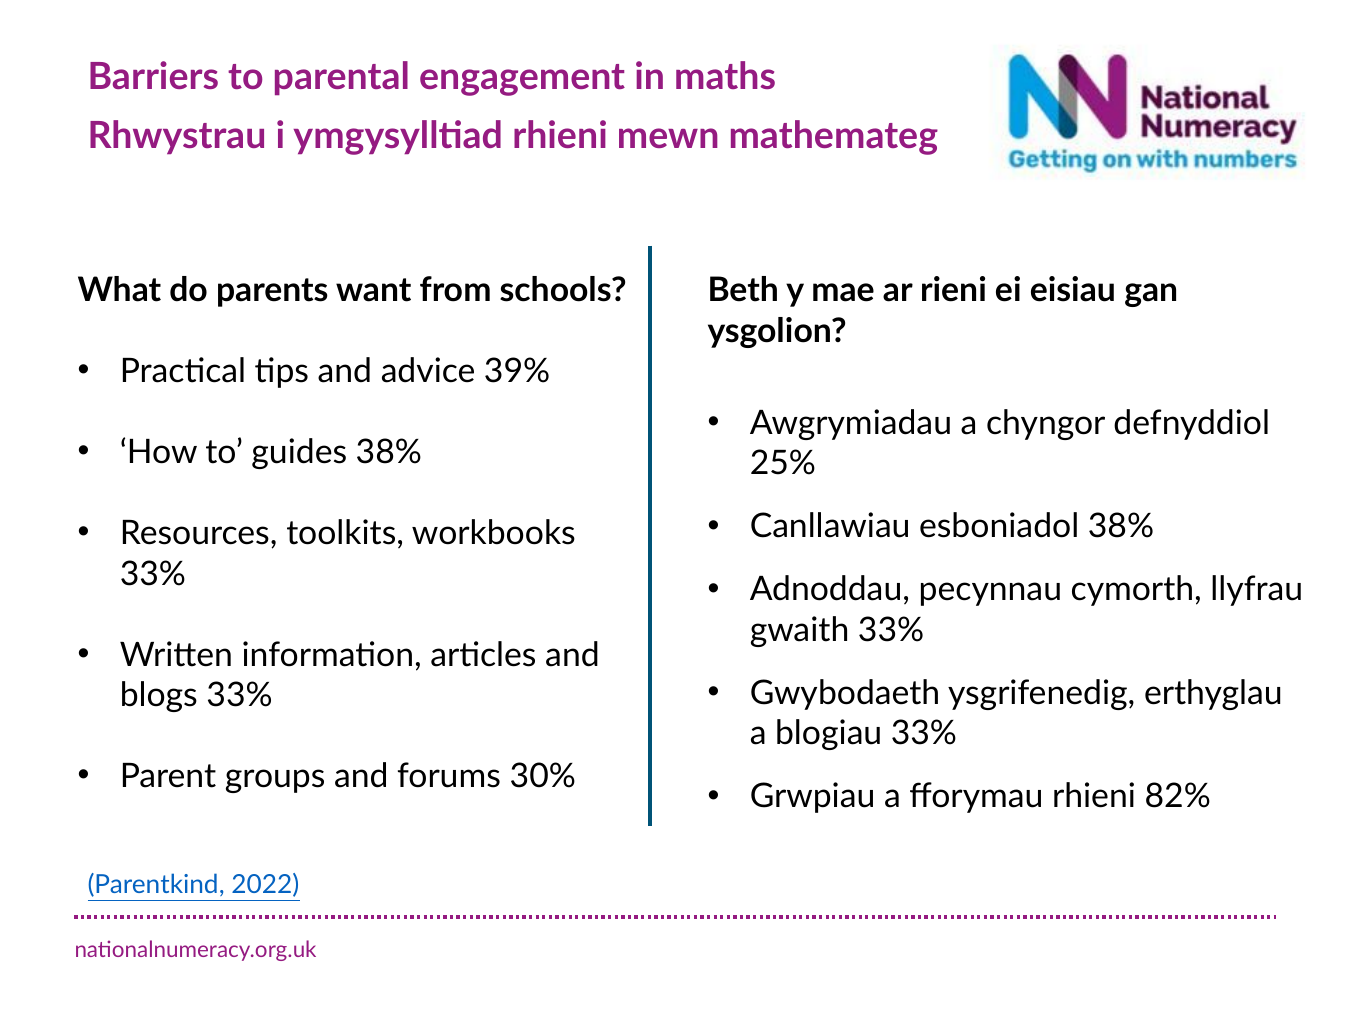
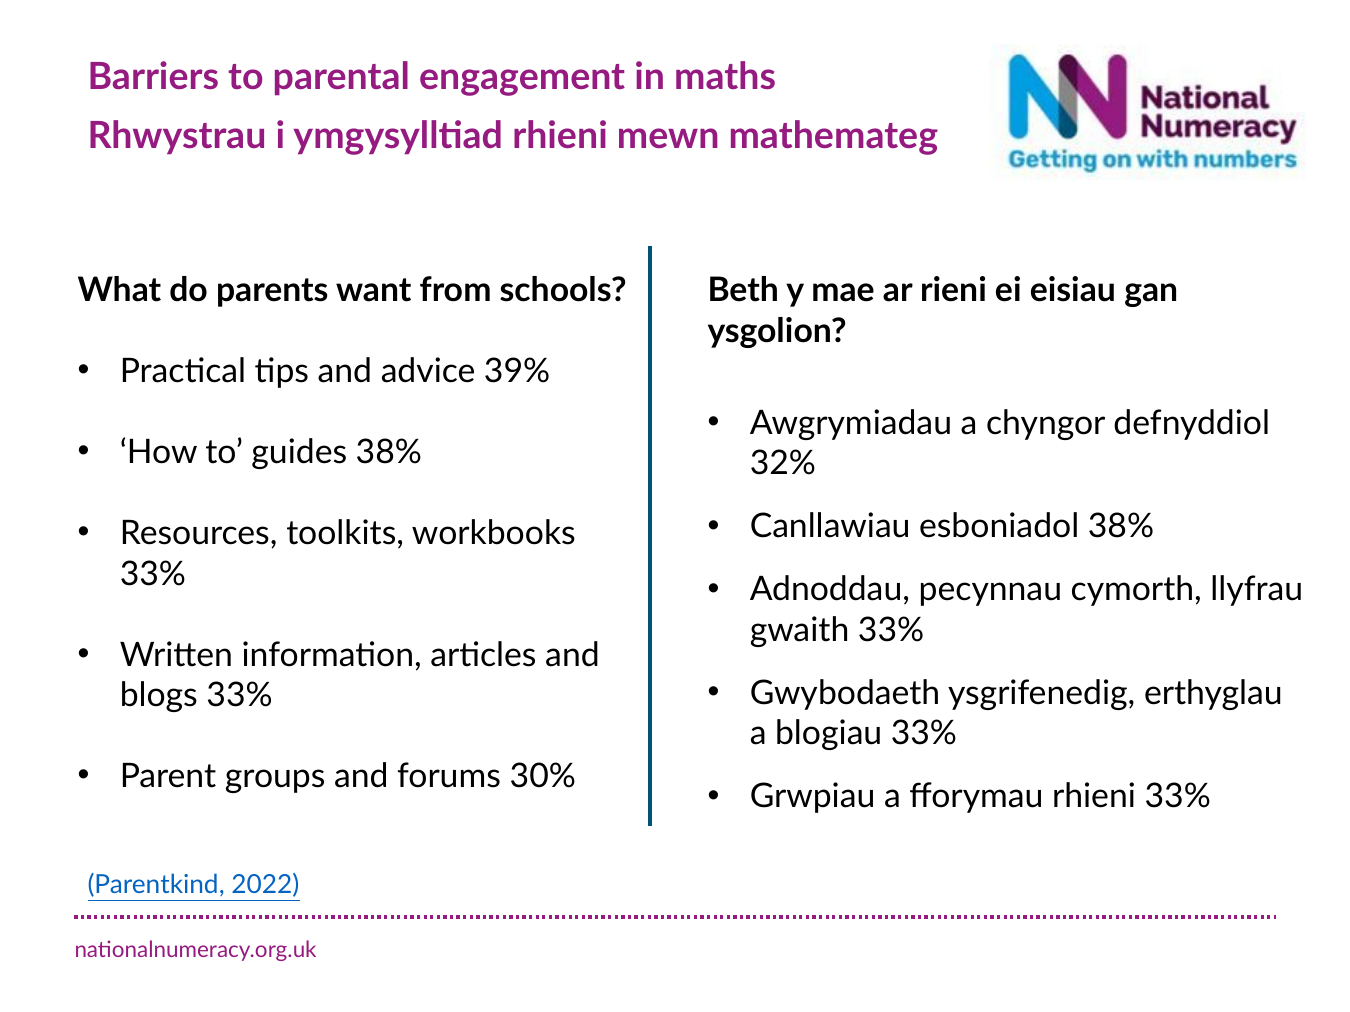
25%: 25% -> 32% (783, 464)
rhieni 82%: 82% -> 33% (1178, 797)
